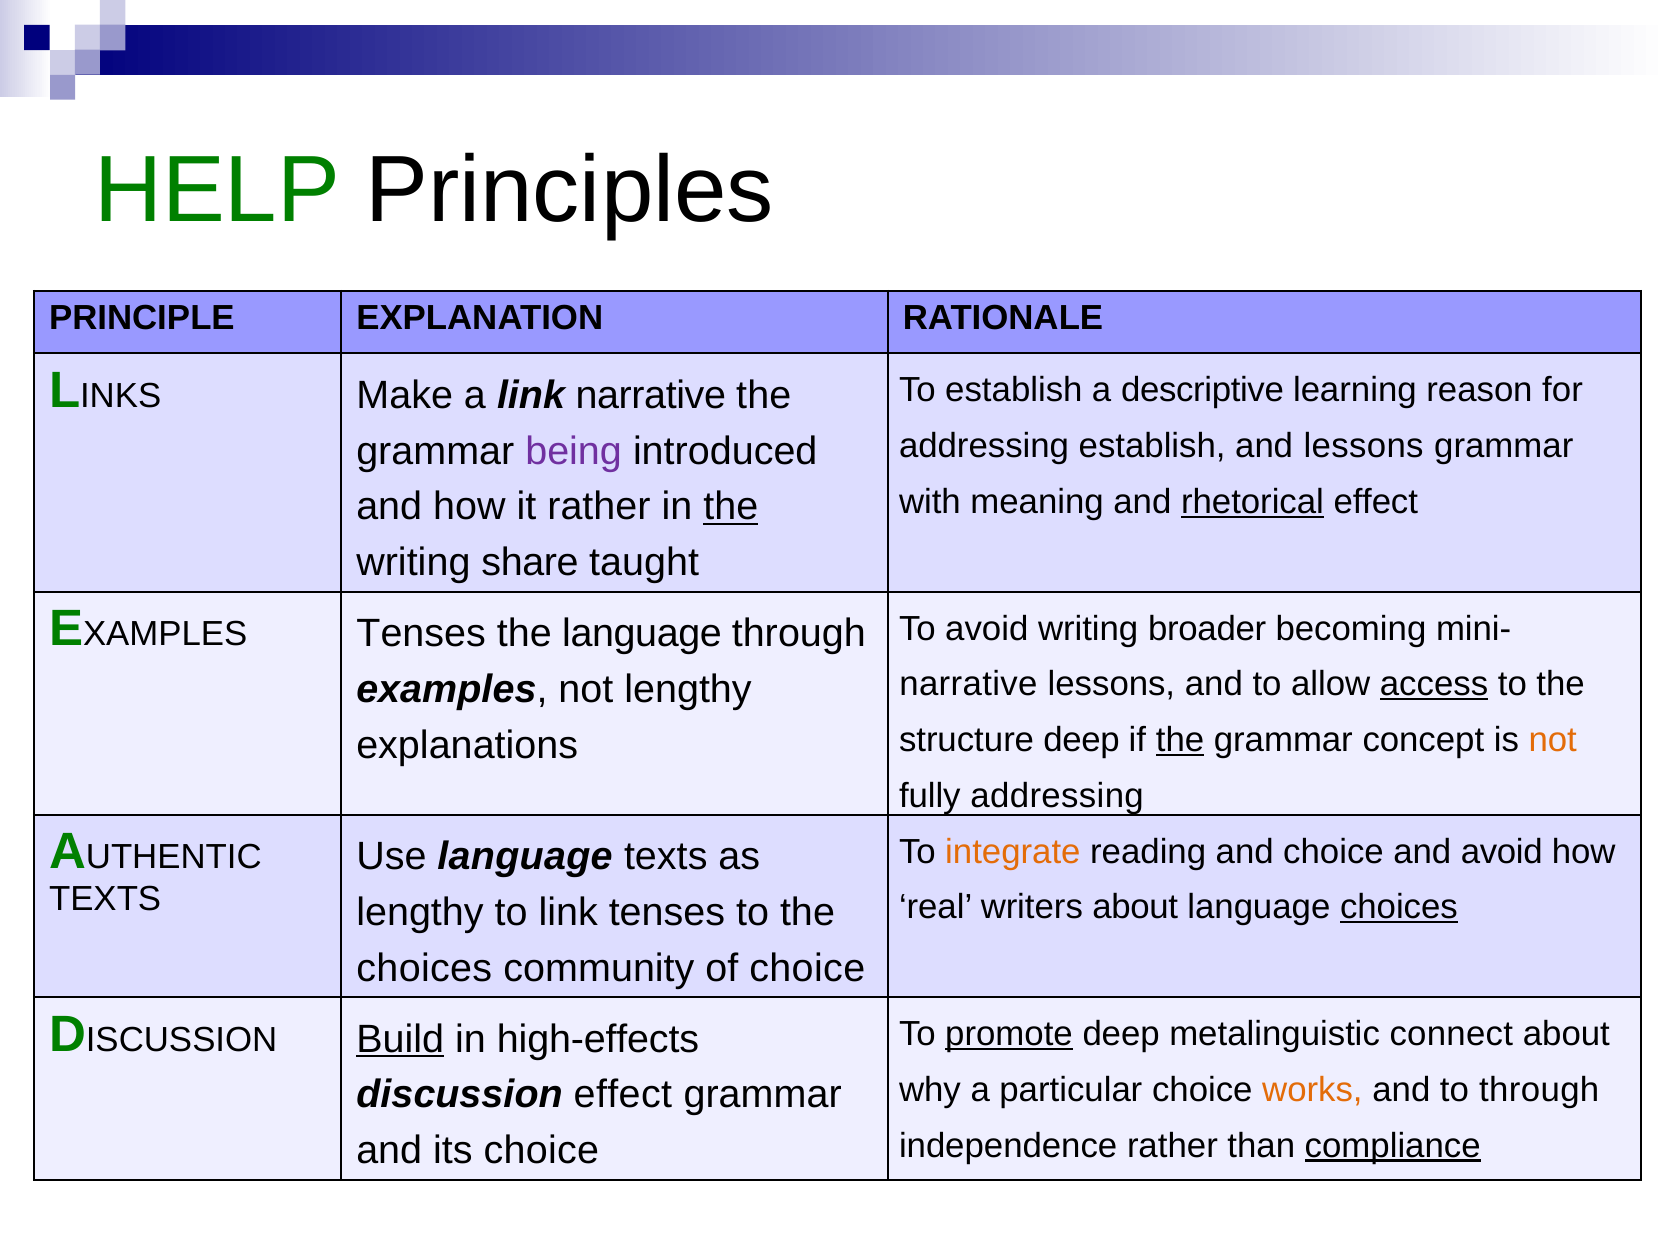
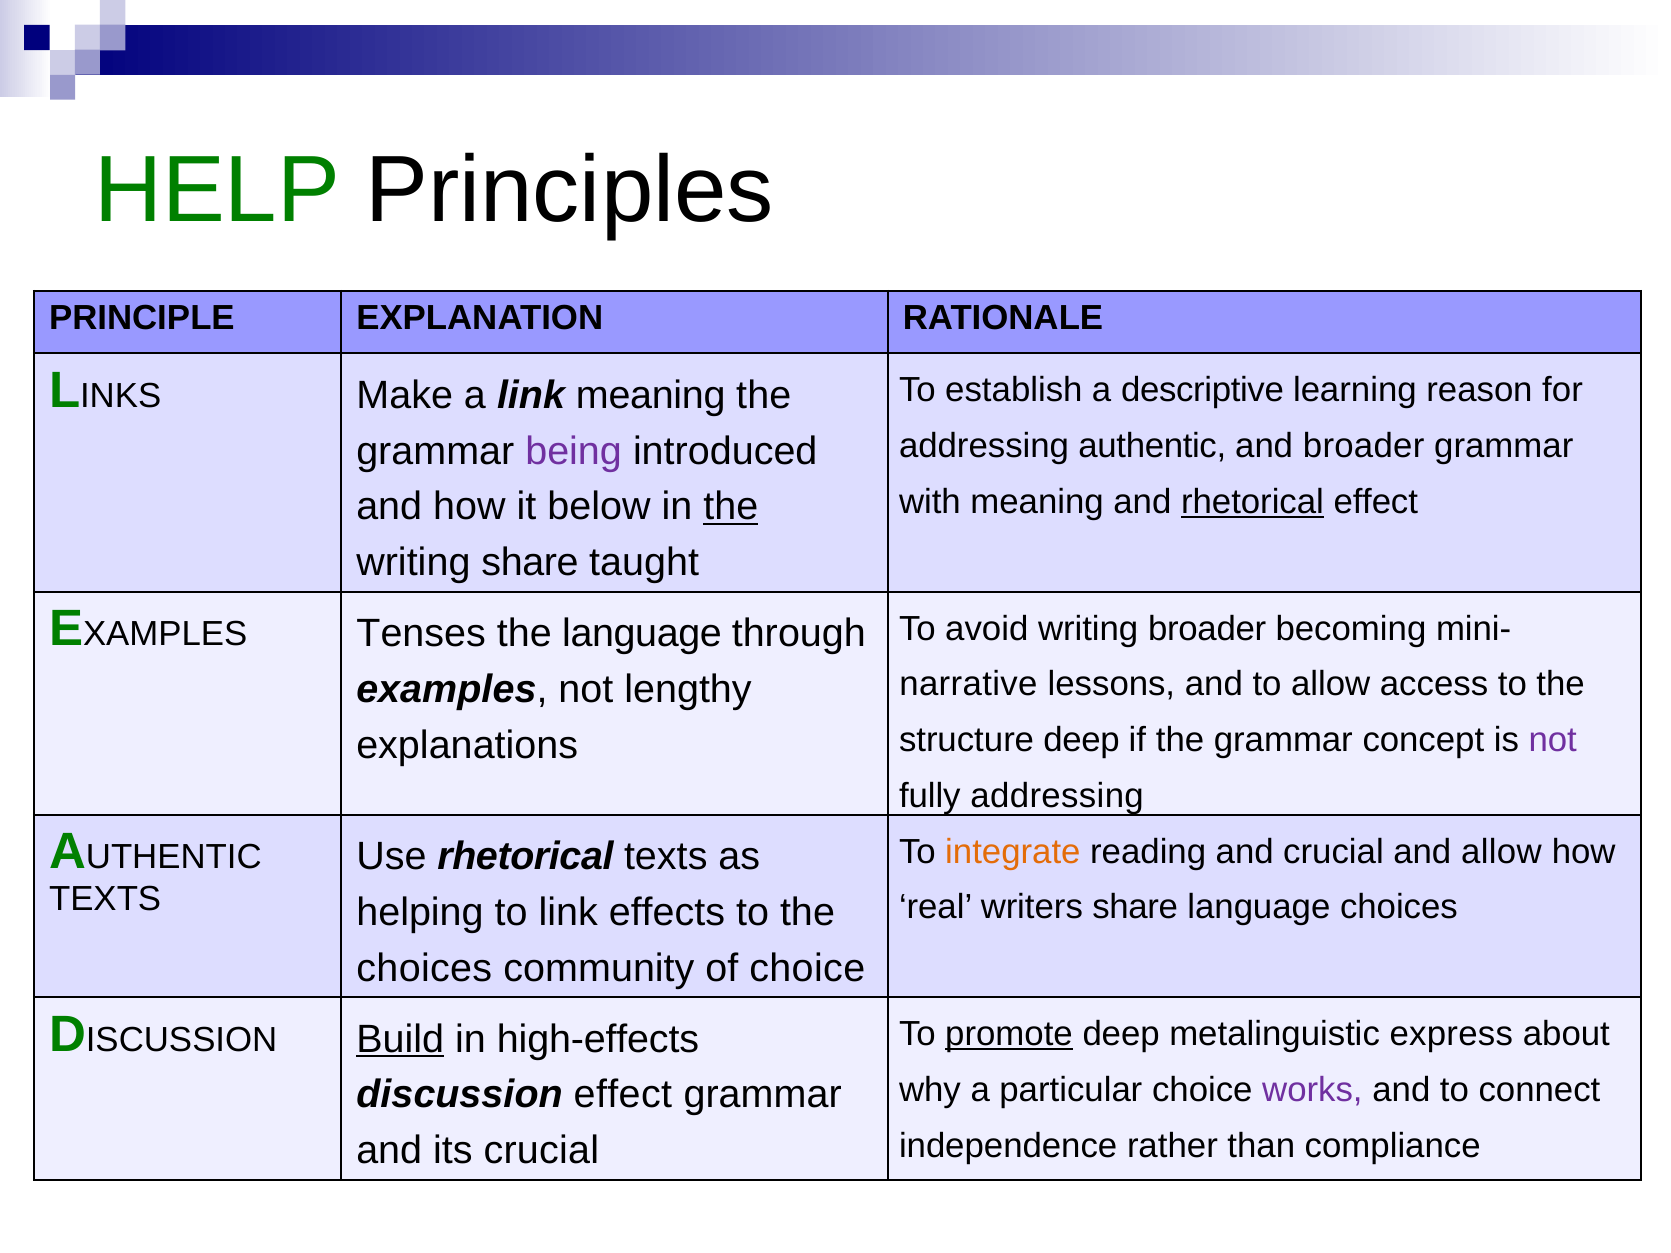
link narrative: narrative -> meaning (651, 395)
addressing establish: establish -> authentic (1152, 446)
and lessons: lessons -> broader (1364, 446)
it rather: rather -> below (599, 507)
access underline: present -> none (1434, 684)
the underline: present -> none (1180, 740)
not colour: orange -> purple (1553, 740)
and choice: choice -> crucial (1333, 852)
and avoid: avoid -> allow (1501, 852)
Use language: language -> rhetorical (525, 857)
writers about: about -> share (1135, 907)
choices underline: present -> none (1399, 907)
lengthy: lengthy -> helping (420, 912)
link tenses: tenses -> effects (667, 912)
connect: connect -> express (1451, 1034)
works colour: orange -> purple (1312, 1090)
to through: through -> connect (1539, 1090)
compliance underline: present -> none (1393, 1146)
its choice: choice -> crucial (541, 1151)
